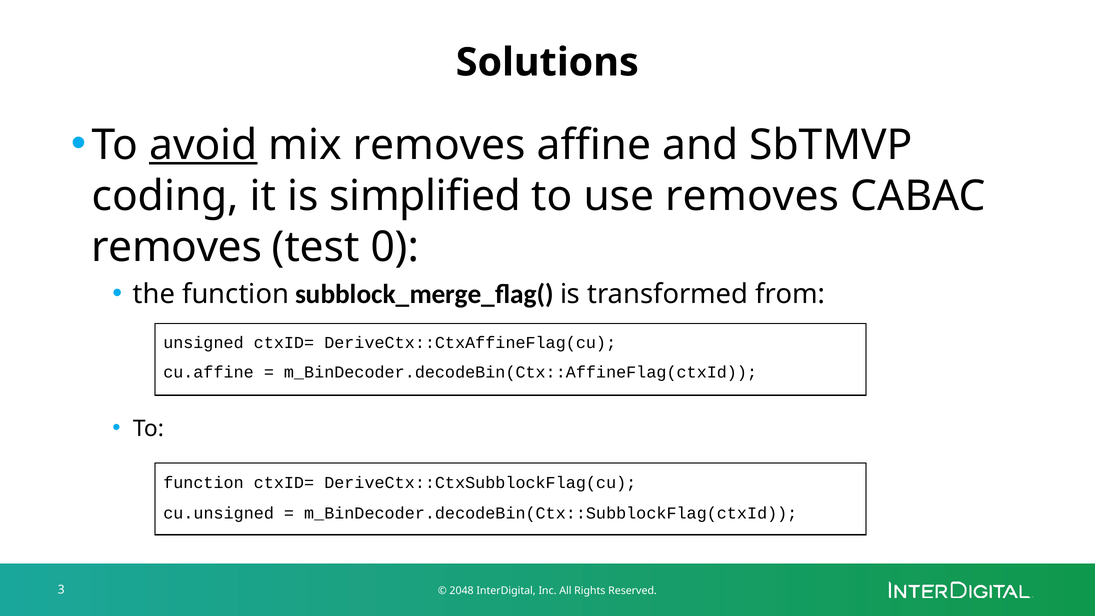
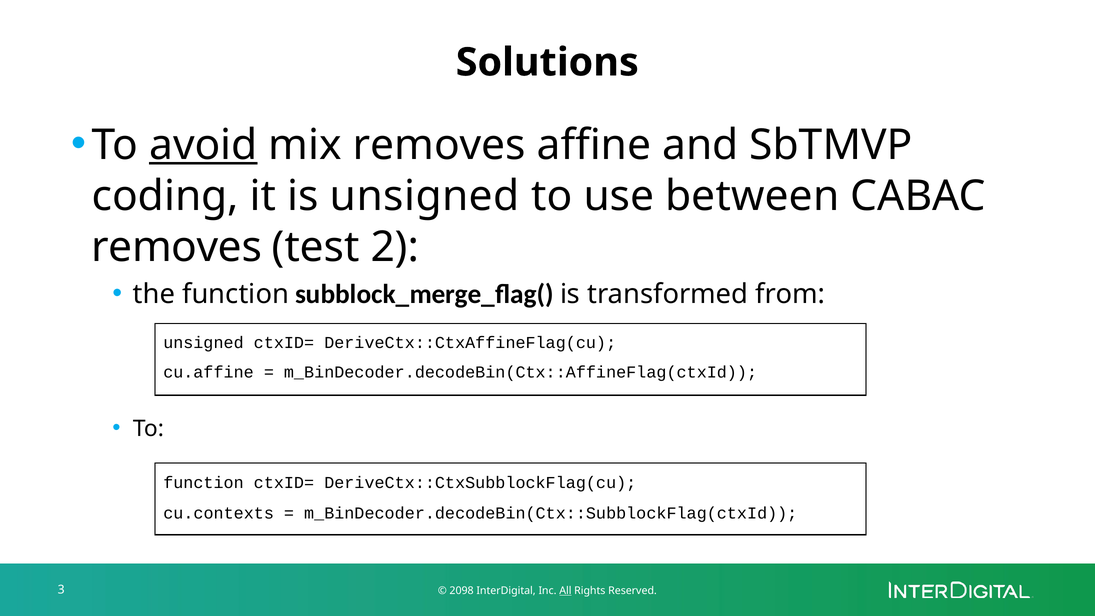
is simplified: simplified -> unsigned (425, 196)
use removes: removes -> between (752, 196)
0: 0 -> 2 (395, 247)
cu.unsigned: cu.unsigned -> cu.contexts (219, 513)
2048: 2048 -> 2098 (462, 591)
All underline: none -> present (565, 591)
